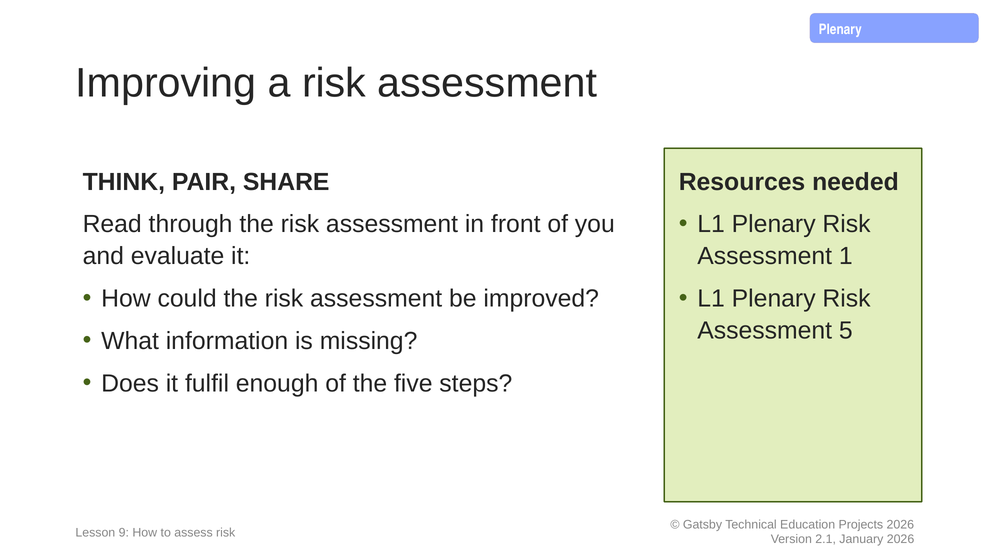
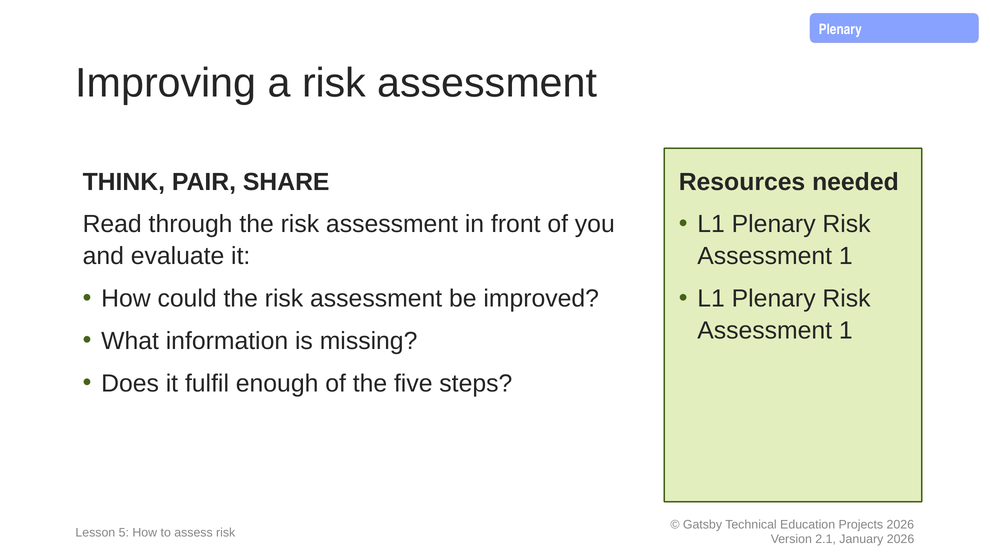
5: 5 -> 1 (846, 331)
9: 9 -> 5 (124, 532)
